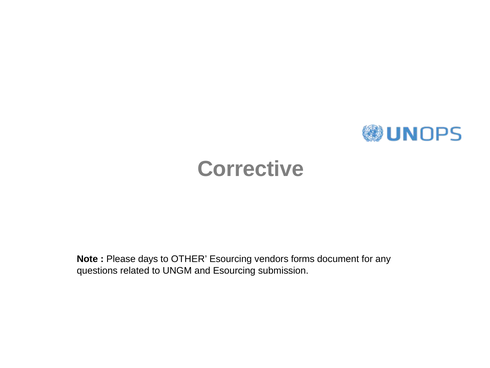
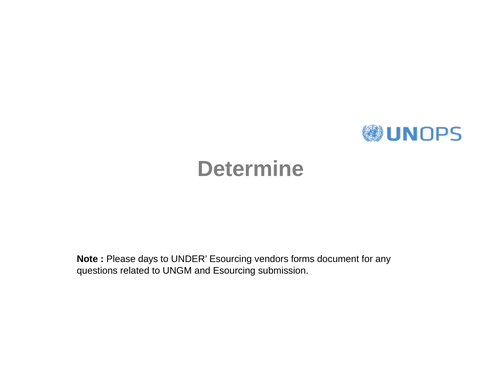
Corrective: Corrective -> Determine (251, 169)
OTHER: OTHER -> UNDER (189, 259)
